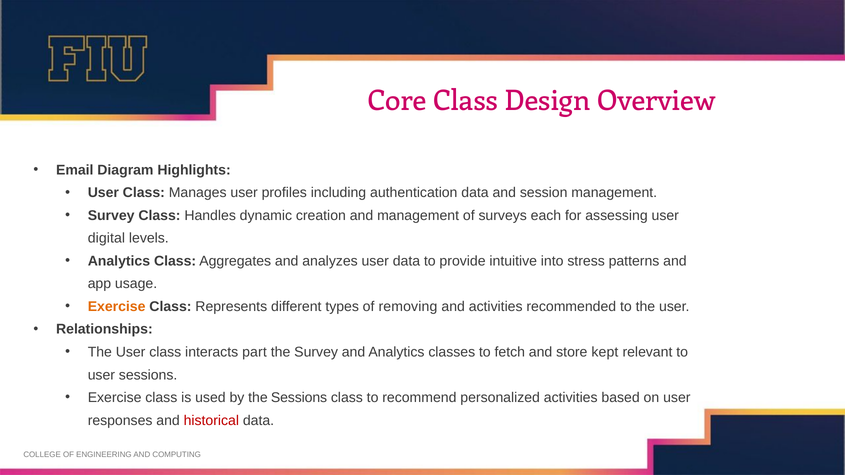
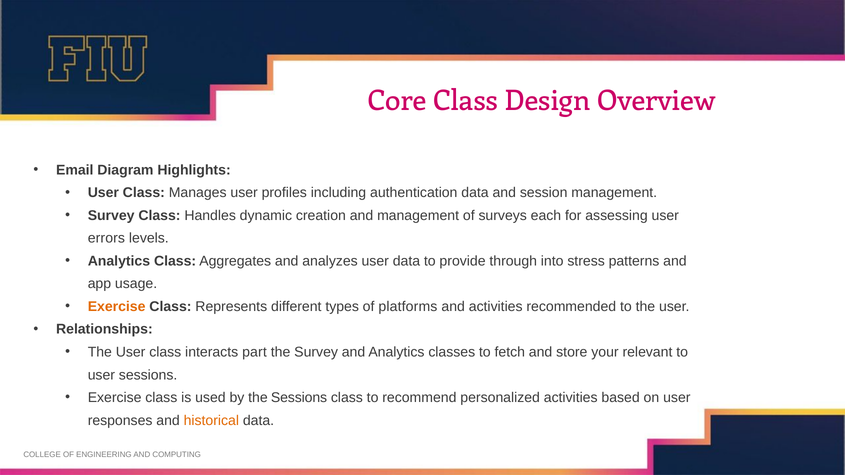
digital: digital -> errors (106, 238)
intuitive: intuitive -> through (513, 261)
removing: removing -> platforms (408, 307)
kept: kept -> your (605, 352)
historical colour: red -> orange (211, 421)
